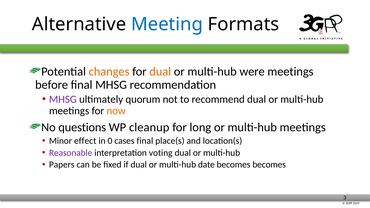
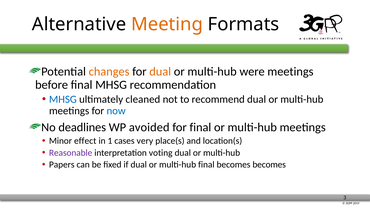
Meeting colour: blue -> orange (167, 24)
MHSG colour: purple -> blue (63, 99)
quorum: quorum -> cleaned (143, 99)
now colour: orange -> blue (116, 111)
questions: questions -> deadlines (82, 127)
cleanup: cleanup -> avoided (149, 127)
for long: long -> final (200, 127)
0: 0 -> 1 (110, 141)
cases final: final -> very (145, 141)
multi-hub date: date -> final (206, 165)
